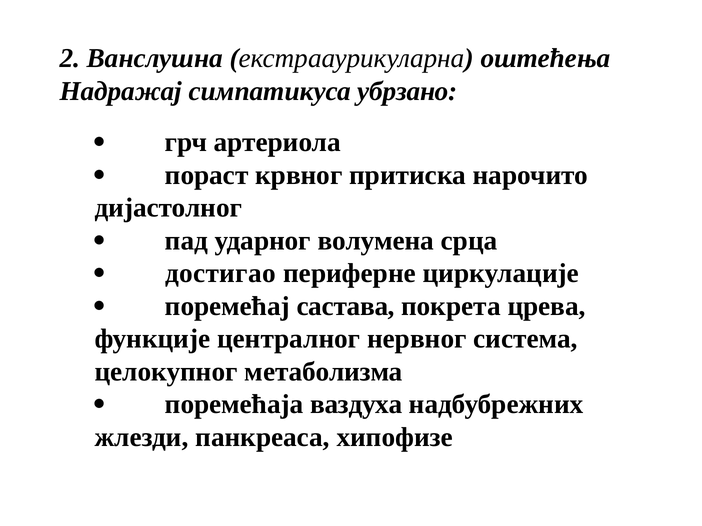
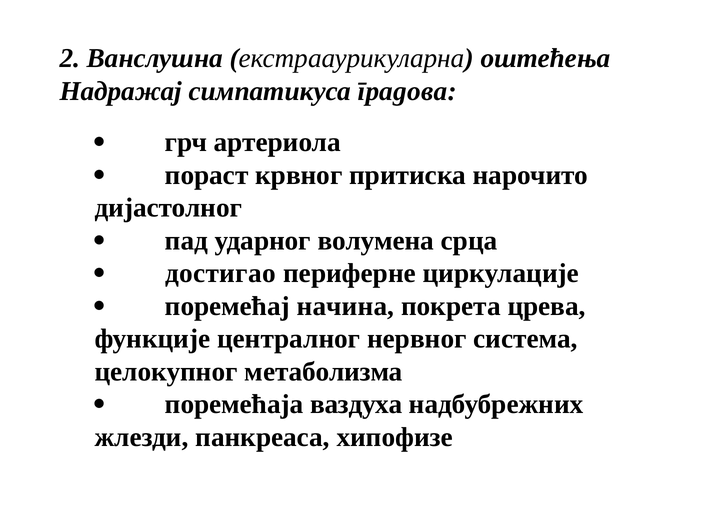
убрзано: убрзано -> градова (407, 91)
састава: састава -> начина (345, 306)
